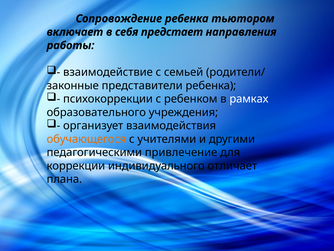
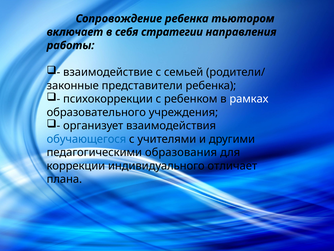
предстает: предстает -> стратегии (172, 32)
обучающегося colour: orange -> blue (86, 139)
привлечение: привлечение -> образования (181, 152)
